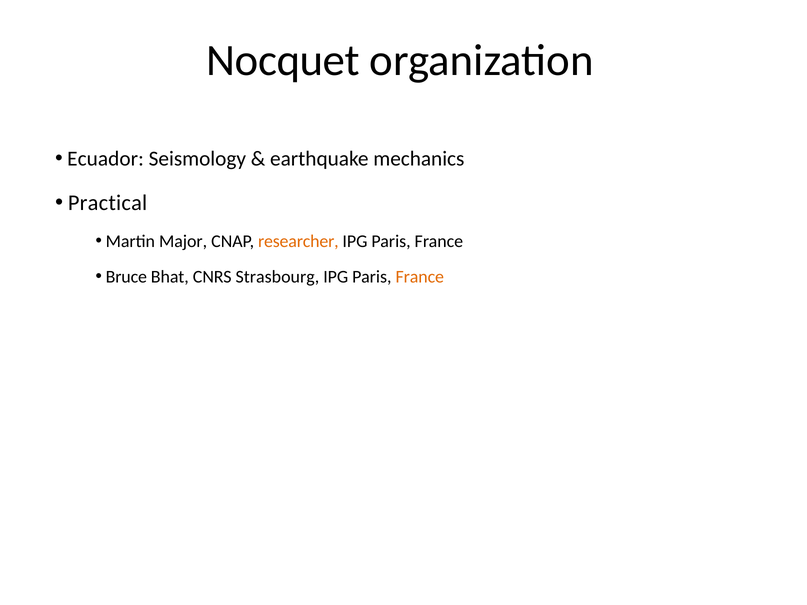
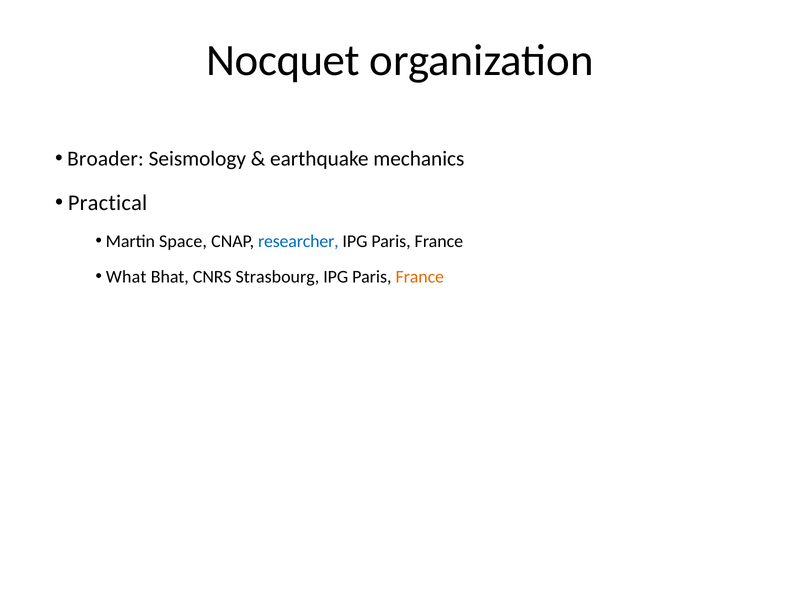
Ecuador: Ecuador -> Broader (105, 159)
Major: Major -> Space (183, 241)
researcher colour: orange -> blue (298, 241)
Bruce: Bruce -> What (126, 277)
